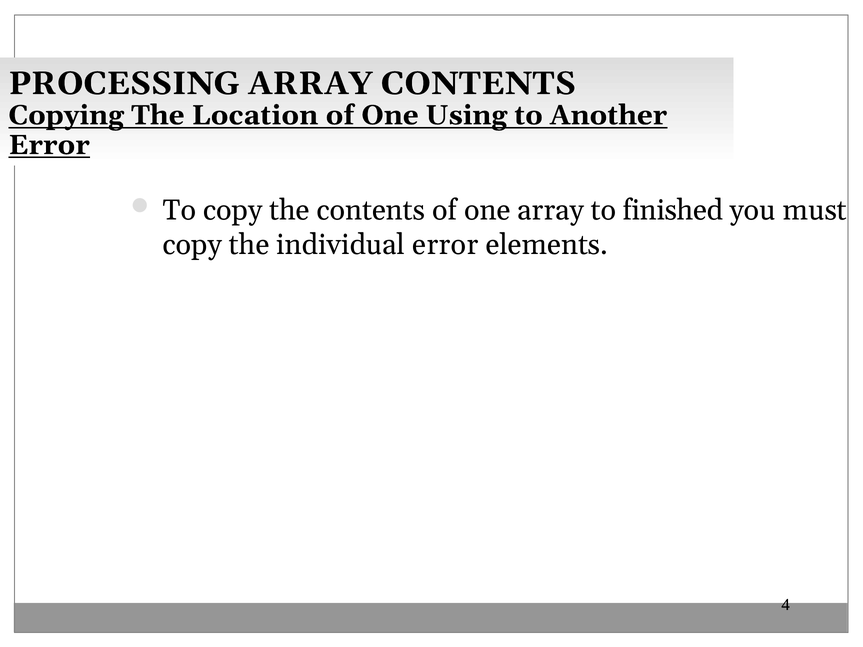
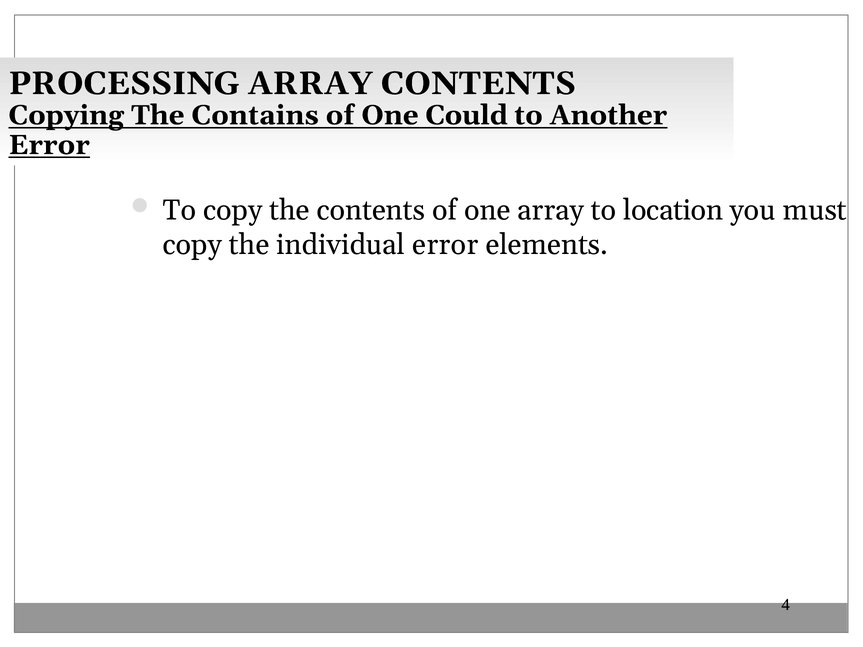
Location: Location -> Contains (255, 115)
Using: Using -> Could (467, 115)
finished: finished -> location (673, 211)
